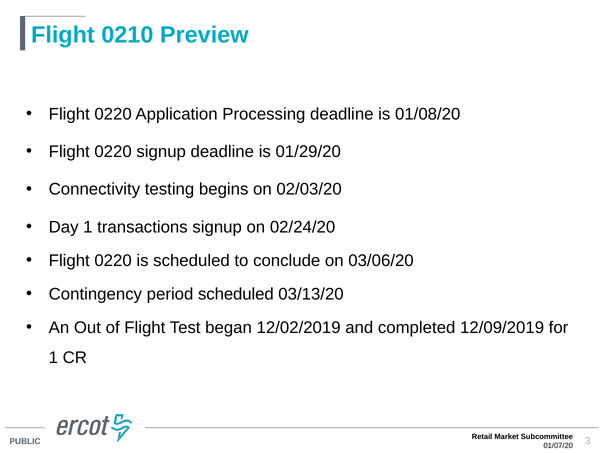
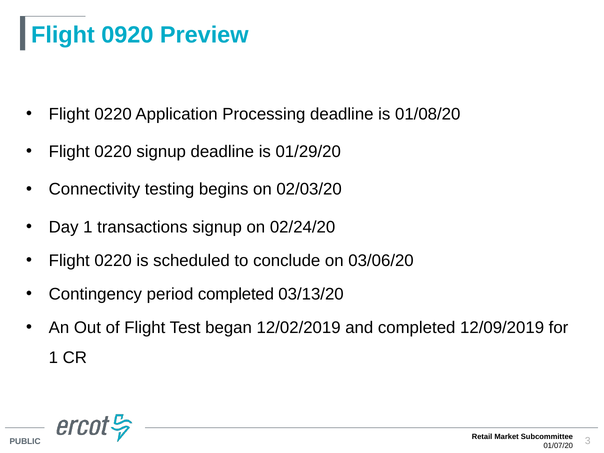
0210: 0210 -> 0920 (127, 35)
period scheduled: scheduled -> completed (236, 294)
